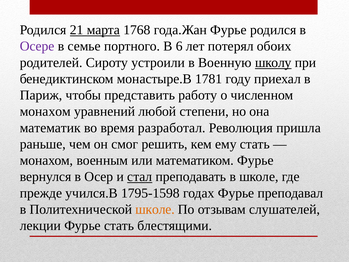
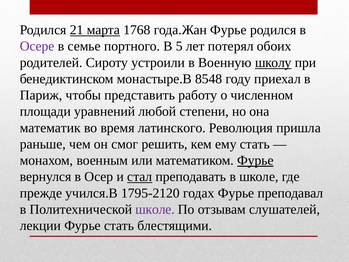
6: 6 -> 5 (179, 46)
1781: 1781 -> 8548 (209, 79)
монахом: монахом -> площади (45, 111)
разработал: разработал -> латинского (172, 128)
Фурье underline: none -> present (255, 160)
1795-1598: 1795-1598 -> 1795-2120 (150, 193)
школе colour: orange -> purple (155, 209)
